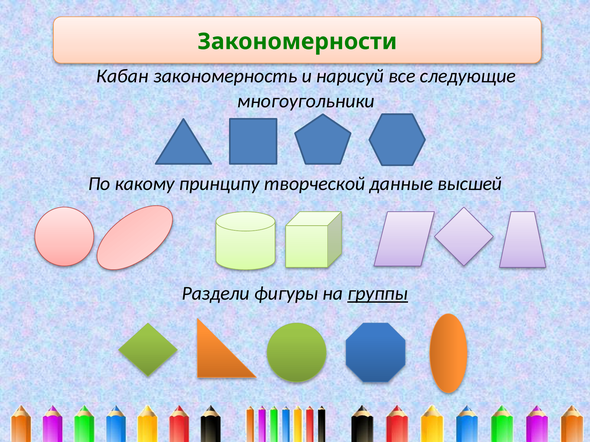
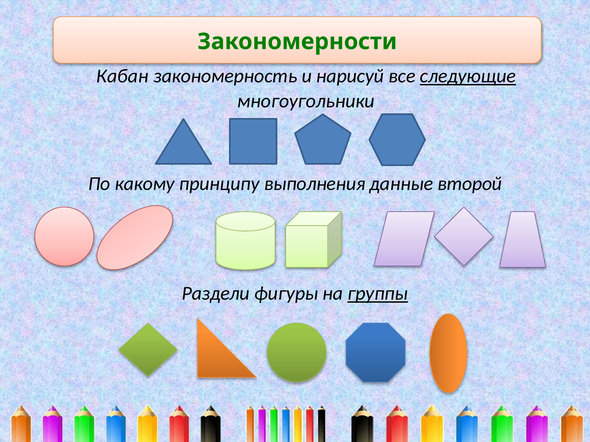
следующие underline: none -> present (468, 76)
творческой: творческой -> выполнения (315, 184)
высшей: высшей -> второй (470, 184)
